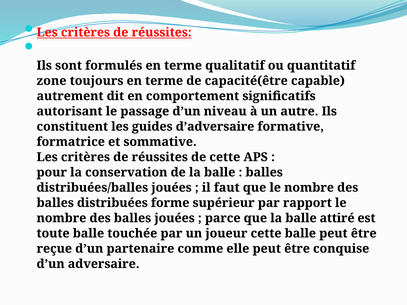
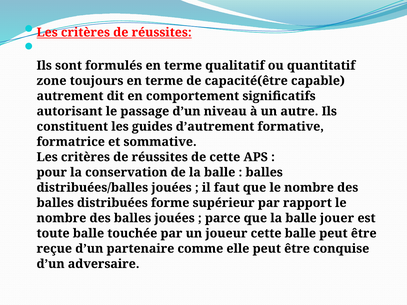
d’adversaire: d’adversaire -> d’autrement (215, 127)
attiré: attiré -> jouer (337, 218)
